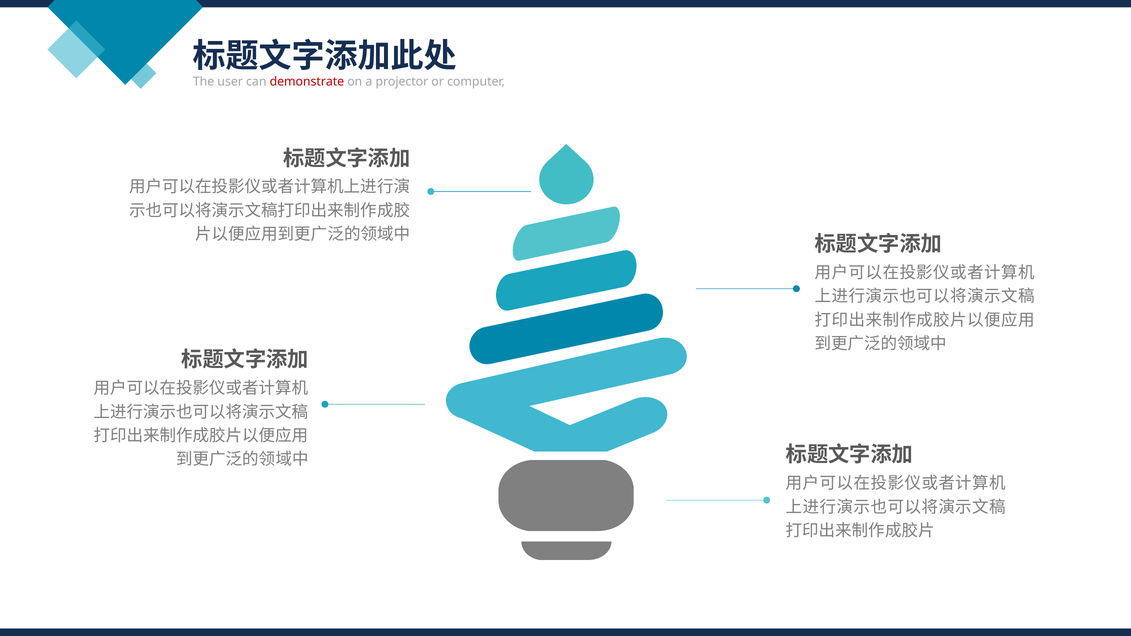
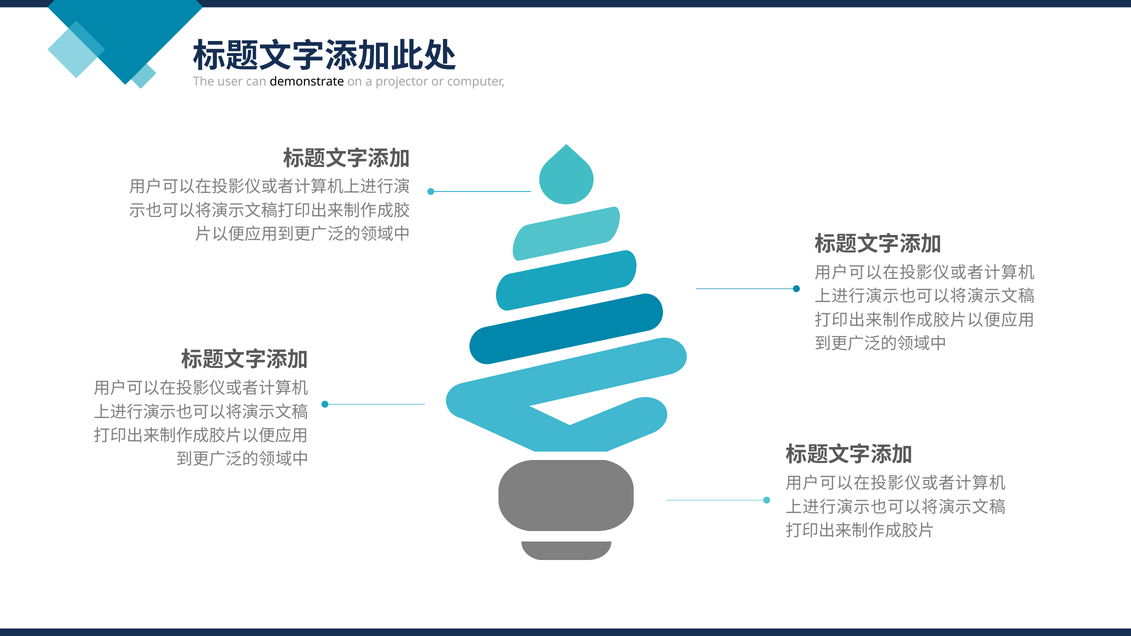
demonstrate colour: red -> black (307, 82)
